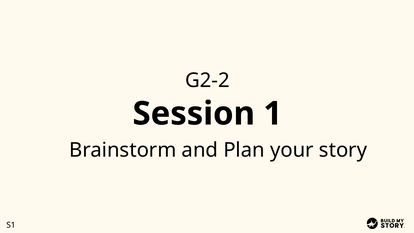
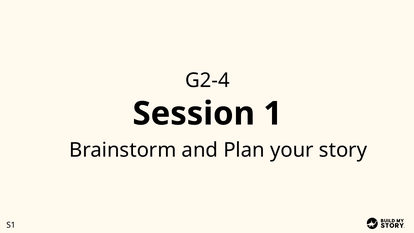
G2-2: G2-2 -> G2-4 (207, 80)
